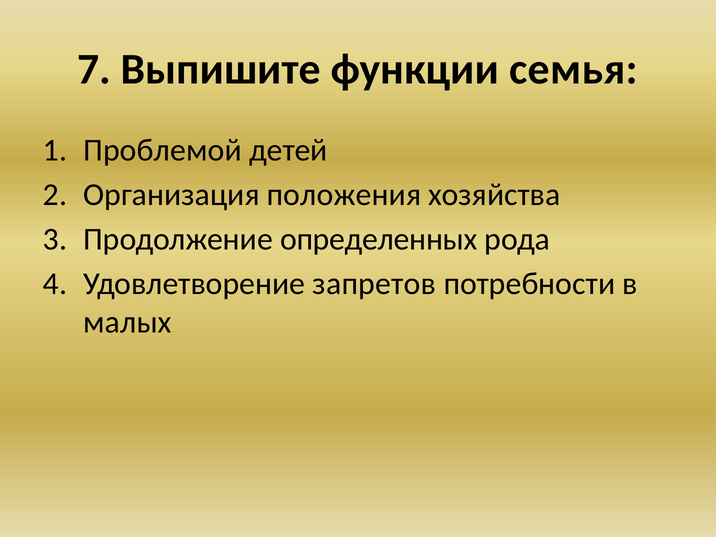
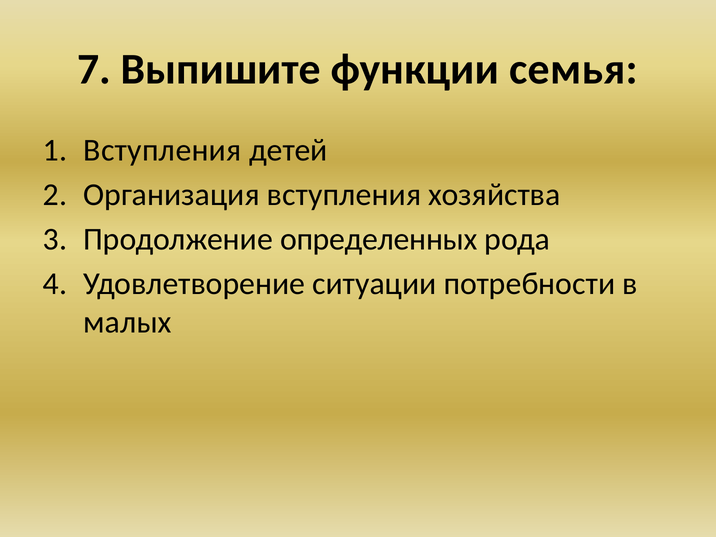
Проблемой: Проблемой -> Вступления (163, 150)
Организация положения: положения -> вступления (344, 195)
запретов: запретов -> ситуации (374, 284)
